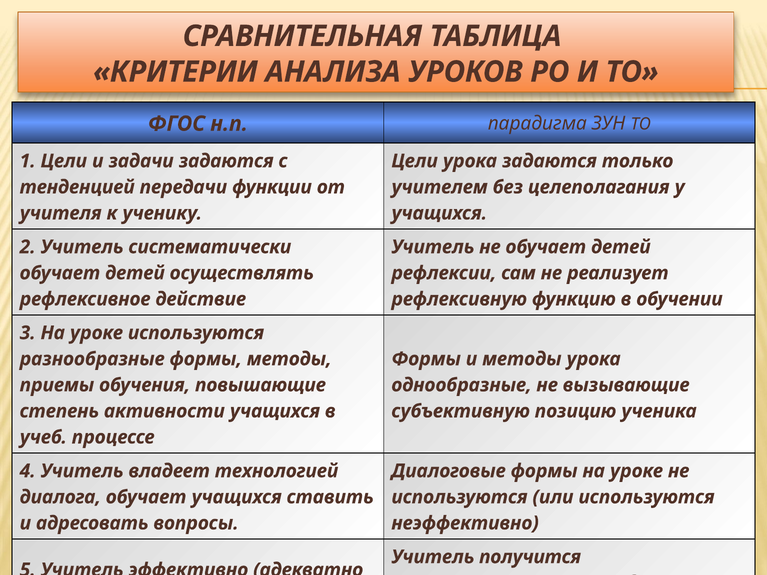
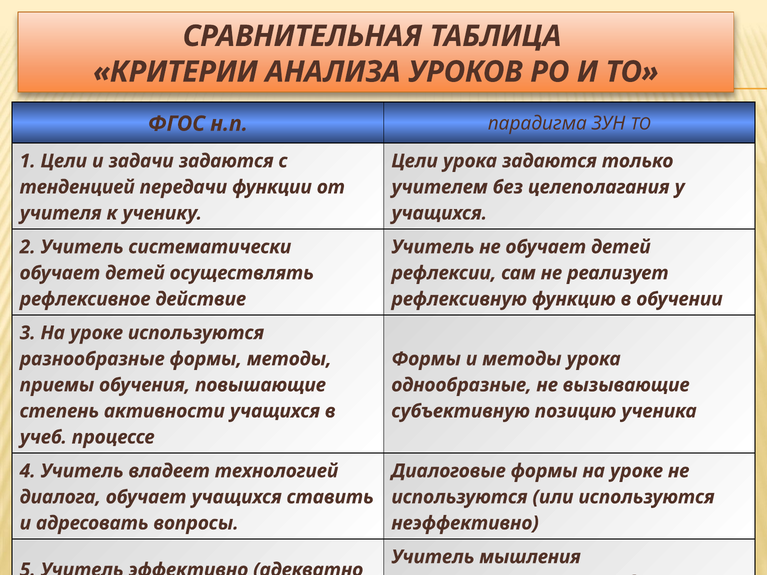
получится: получится -> мышления (530, 557)
